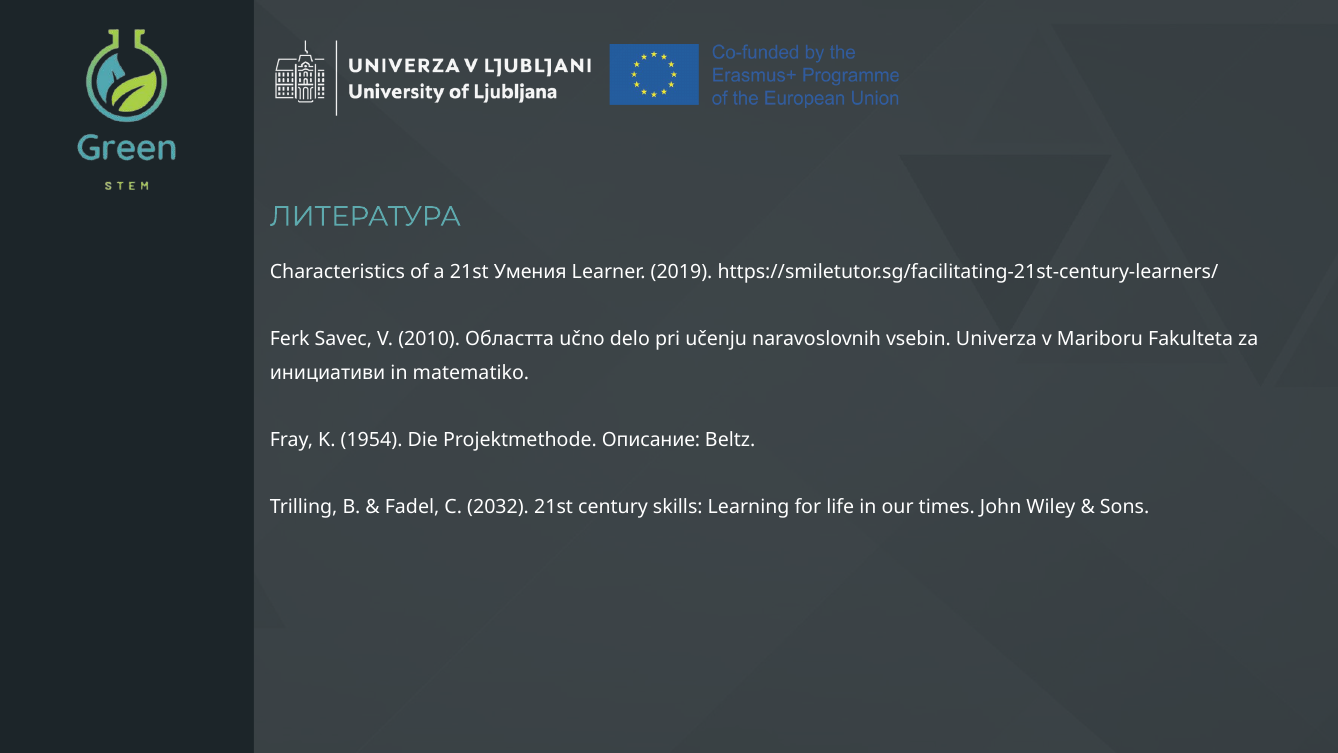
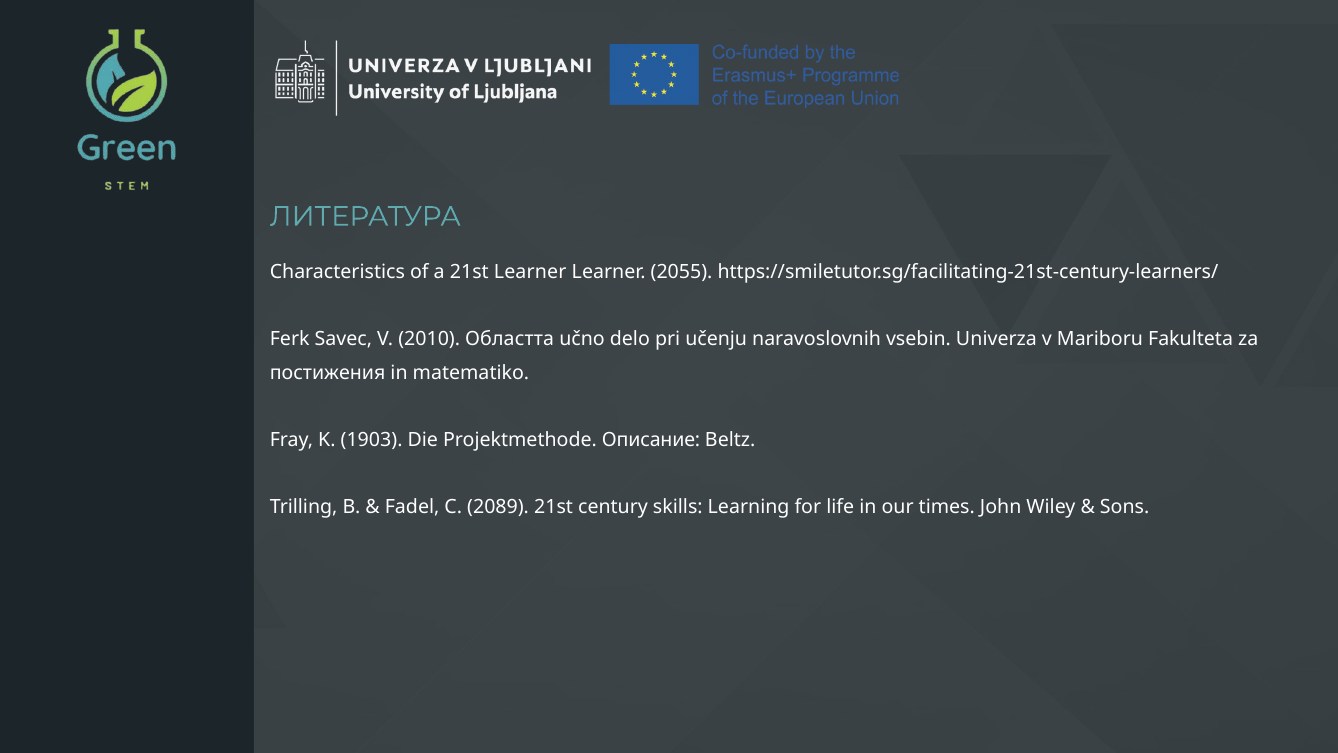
21st Умения: Умения -> Learner (530, 272)
2019: 2019 -> 2055 (682, 272)
инициативи: инициативи -> постижения (328, 373)
1954: 1954 -> 1903 (372, 440)
2032: 2032 -> 2089 (498, 507)
